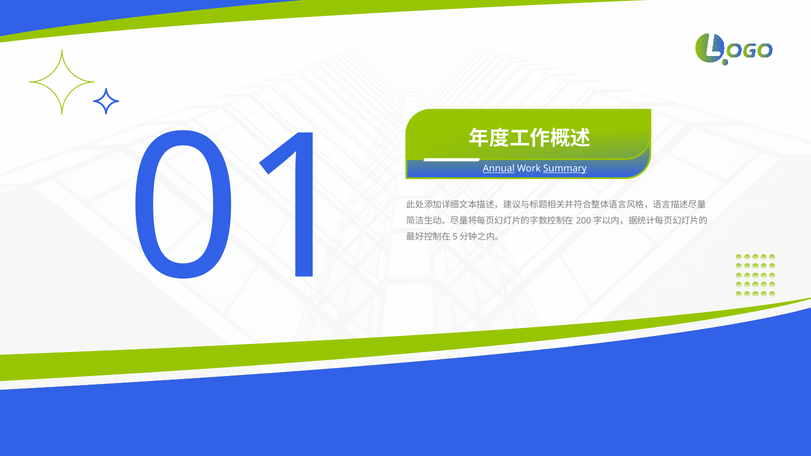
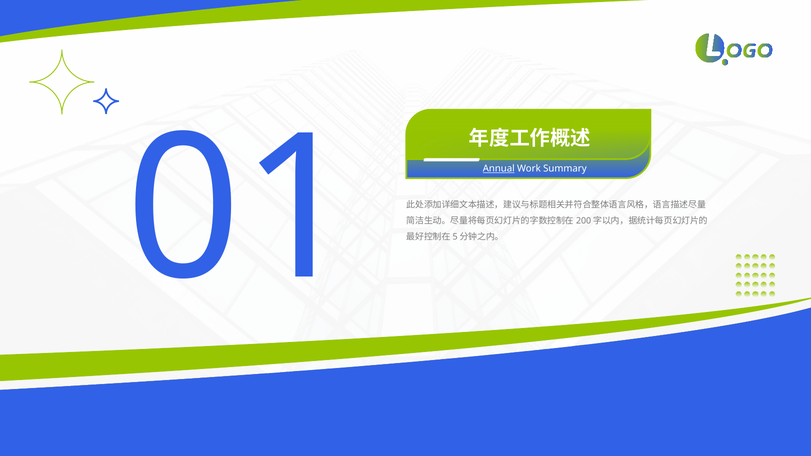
Summary underline: present -> none (565, 169)
